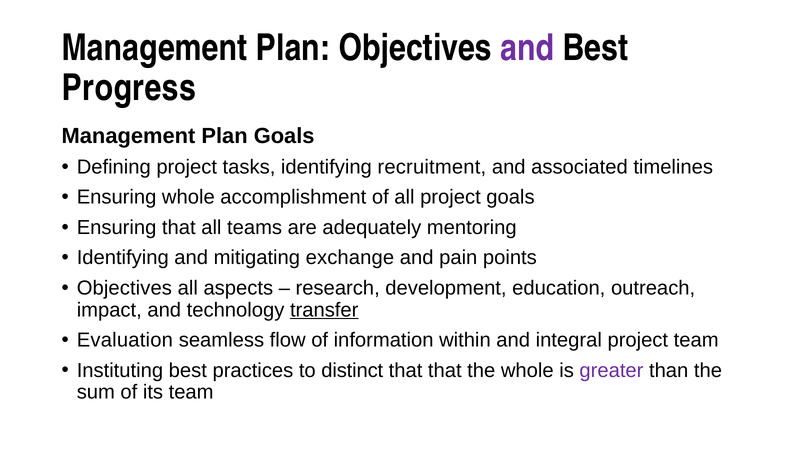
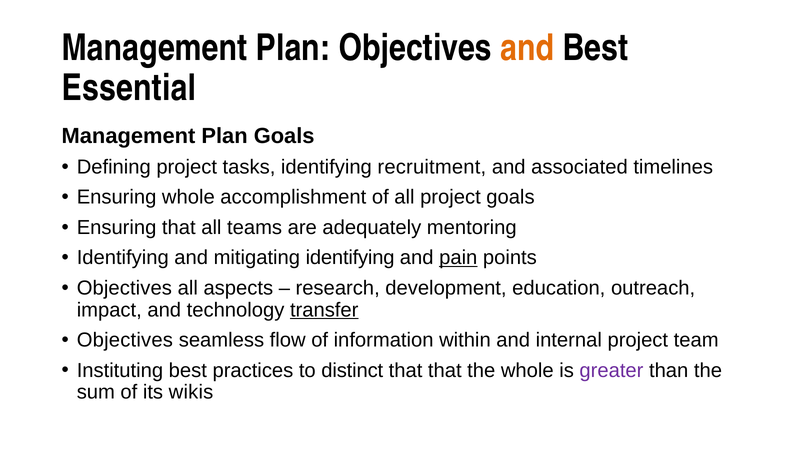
and colour: purple -> orange (527, 48)
Progress: Progress -> Essential (129, 88)
mitigating exchange: exchange -> identifying (350, 258)
pain underline: none -> present (458, 258)
Evaluation: Evaluation -> Objectives (125, 340)
integral: integral -> internal (569, 340)
its team: team -> wikis (191, 392)
